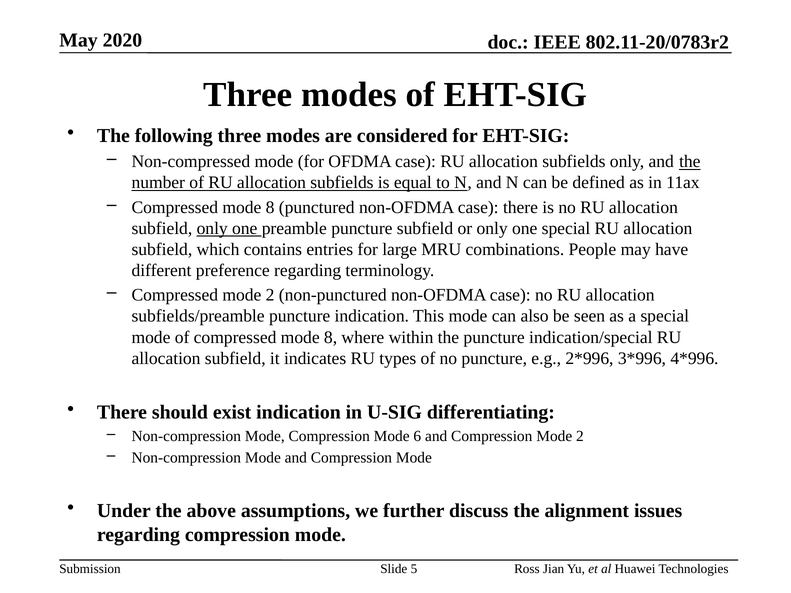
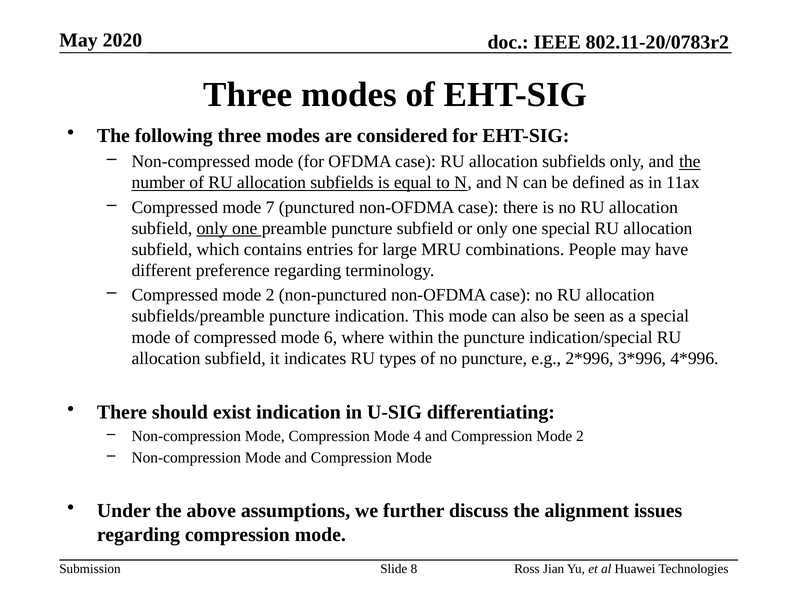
8: 8 -> 7 (270, 207)
of compressed mode 8: 8 -> 6 (331, 337)
6: 6 -> 4 (417, 437)
5: 5 -> 8 (414, 569)
